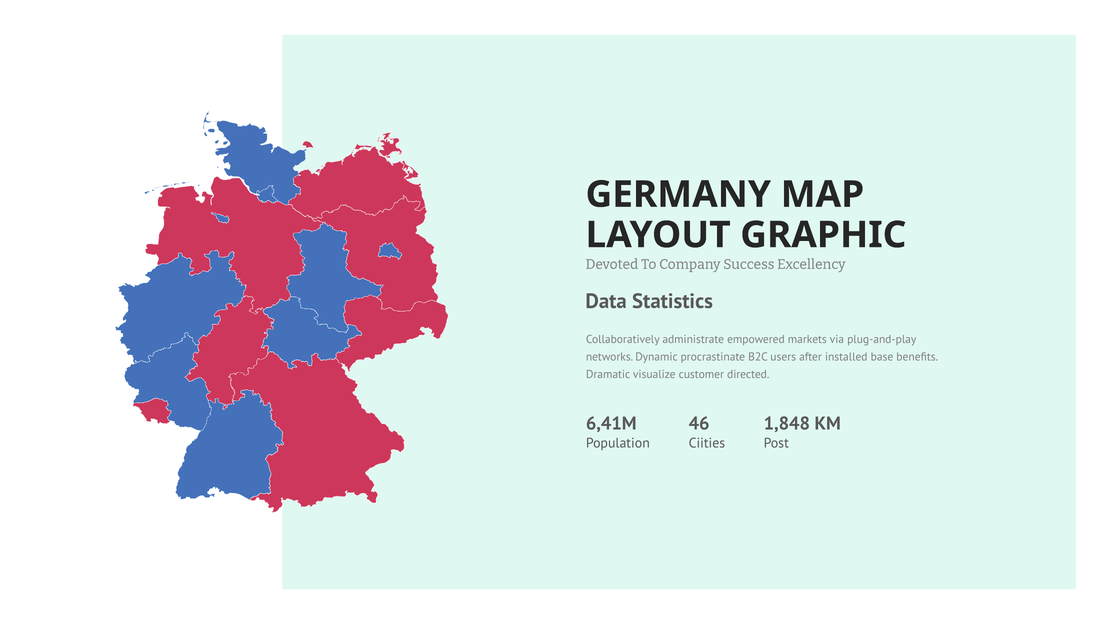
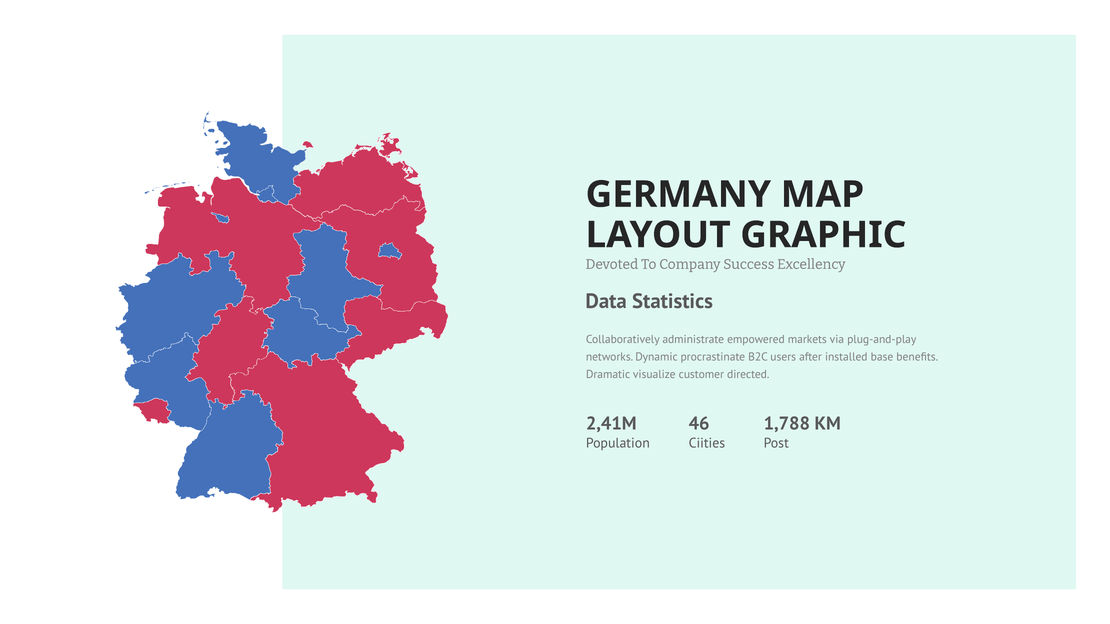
6,41M: 6,41M -> 2,41M (611, 424)
1,848: 1,848 -> 1,788 (787, 424)
